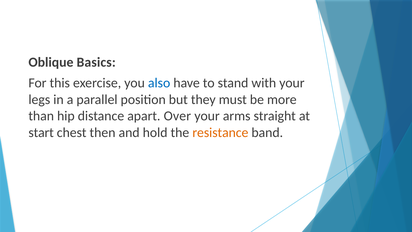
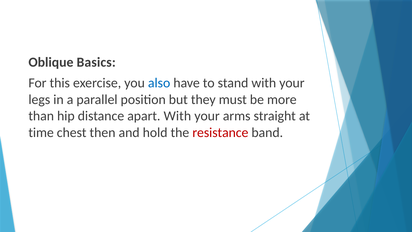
apart Over: Over -> With (177, 116)
start: start -> time (41, 132)
resistance colour: orange -> red (220, 132)
